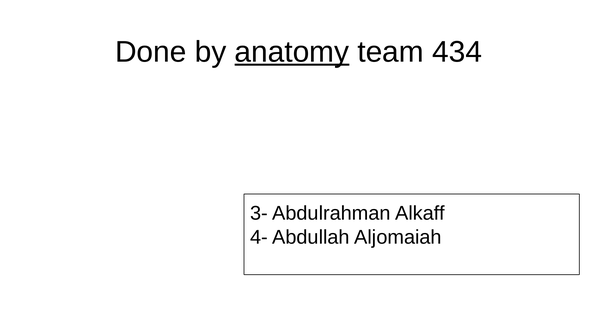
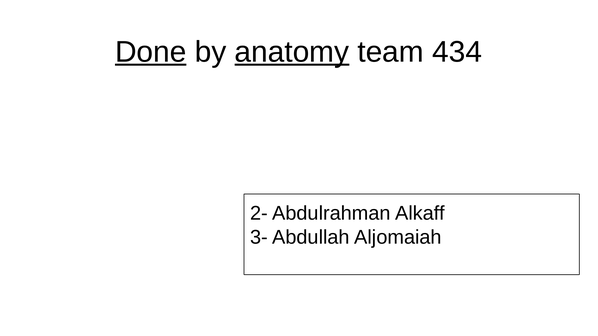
Done underline: none -> present (151, 52)
3-: 3- -> 2- (259, 213)
4-: 4- -> 3- (259, 237)
